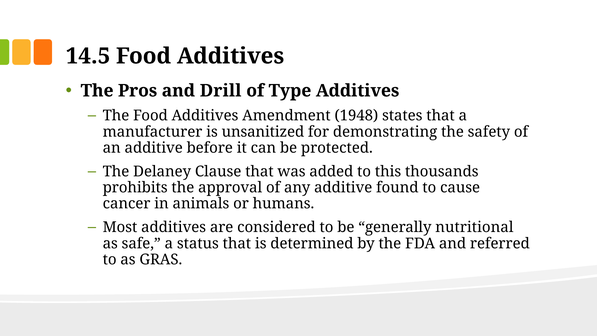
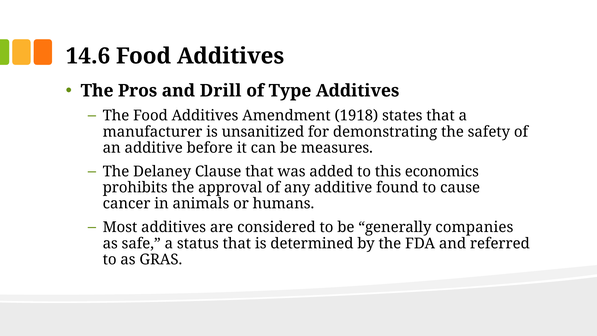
14.5: 14.5 -> 14.6 (88, 56)
1948: 1948 -> 1918 (356, 116)
protected: protected -> measures (337, 148)
thousands: thousands -> economics (442, 171)
nutritional: nutritional -> companies (474, 227)
